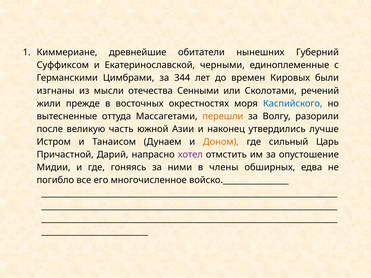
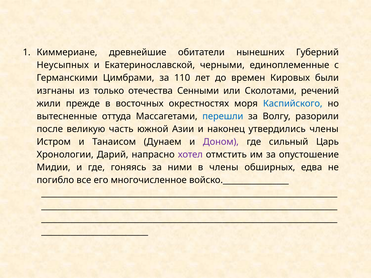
Суффиксом: Суффиксом -> Неусыпных (63, 65)
344: 344 -> 110 (182, 78)
мысли: мысли -> только (109, 91)
перешли colour: orange -> blue (223, 116)
утвердились лучше: лучше -> члены (324, 129)
Доном colour: orange -> purple (221, 142)
Причастной: Причастной -> Хронологии (65, 155)
